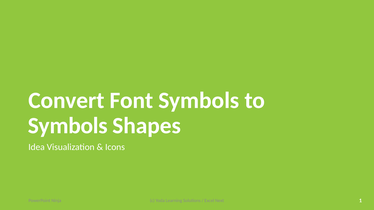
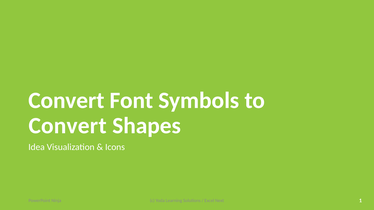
Symbols: Symbols -> Convert (68, 126)
